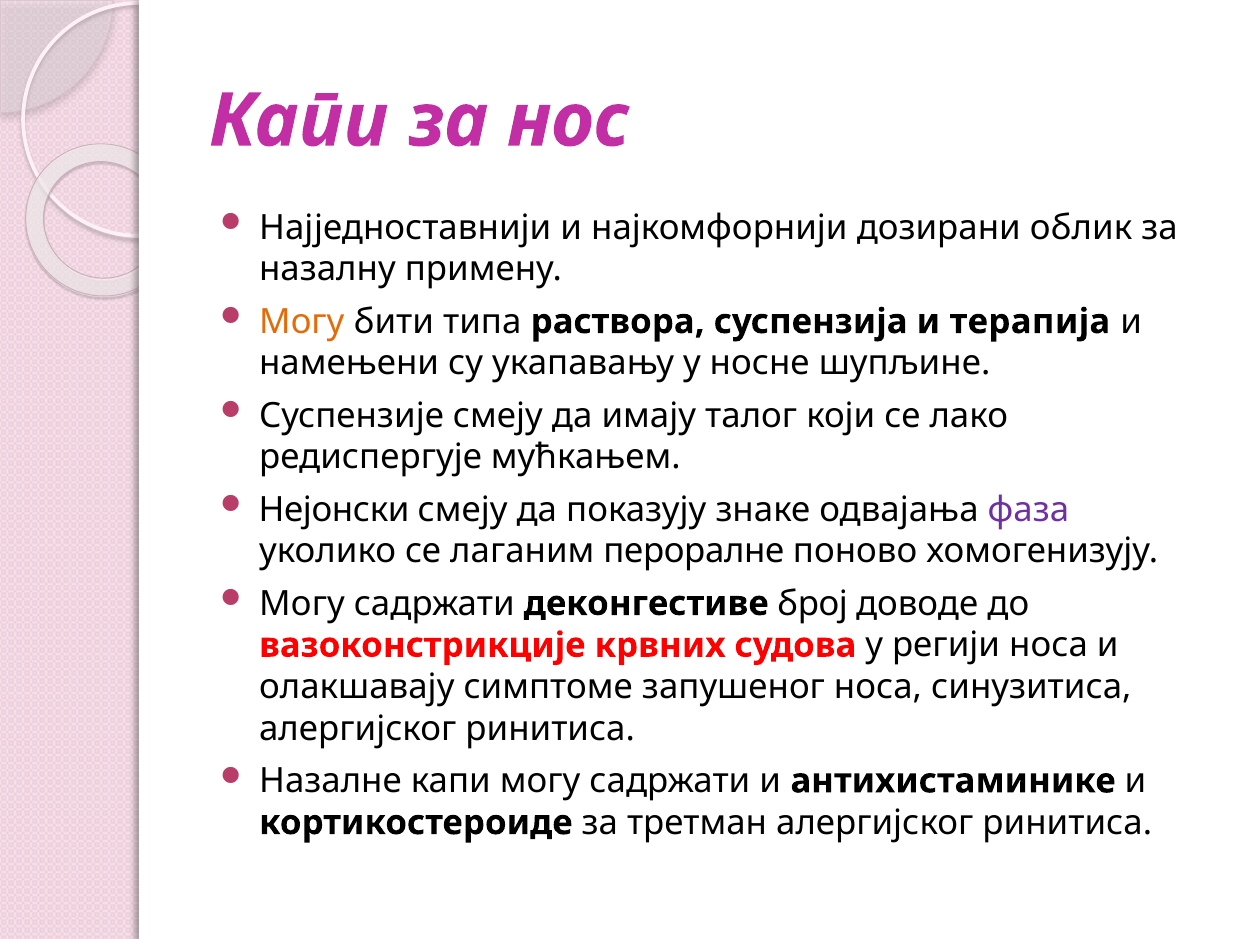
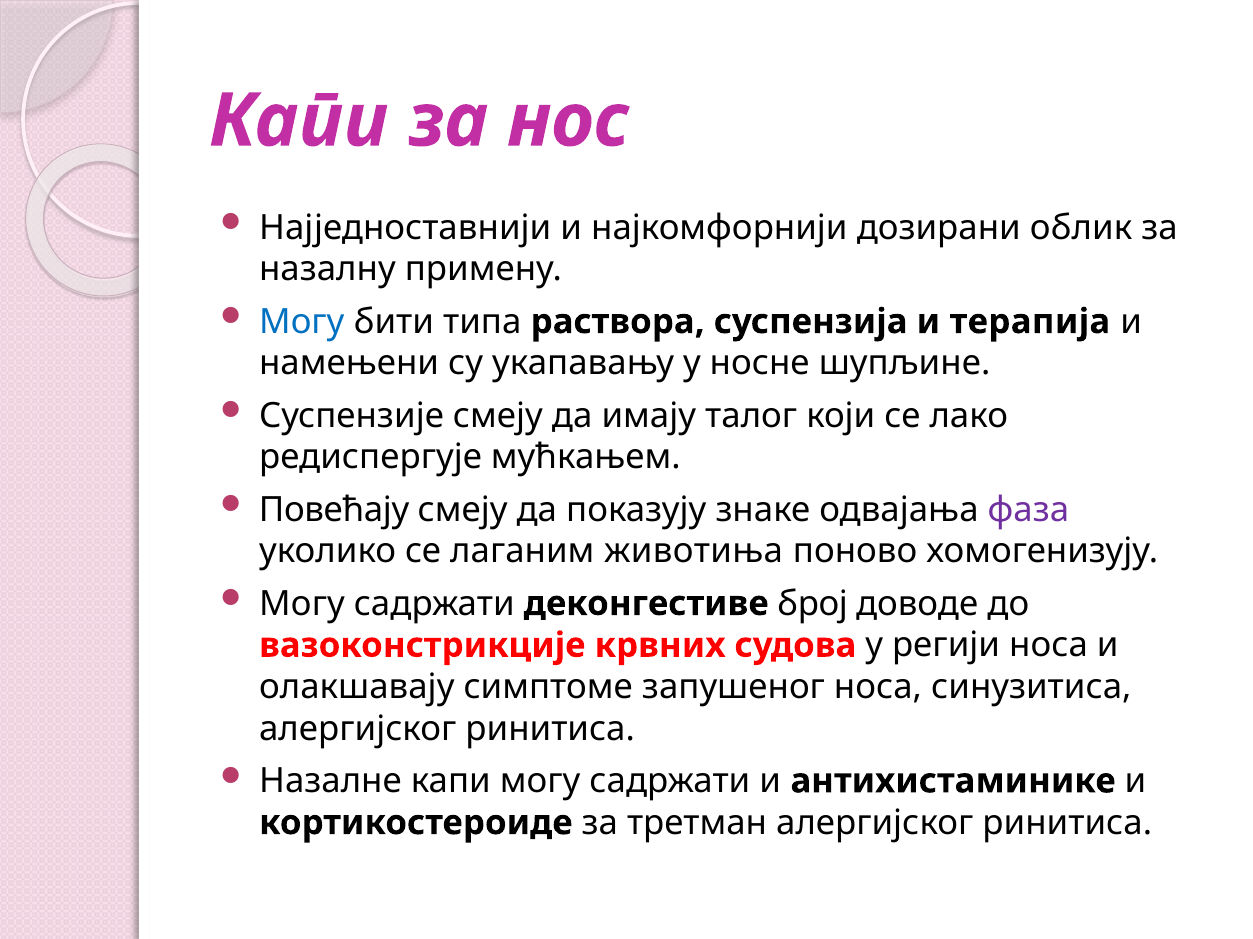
Могу colour: orange -> blue (302, 322)
Нејонски: Нејонски -> Повећају (334, 510)
пероралне: пероралне -> животиња (694, 552)
